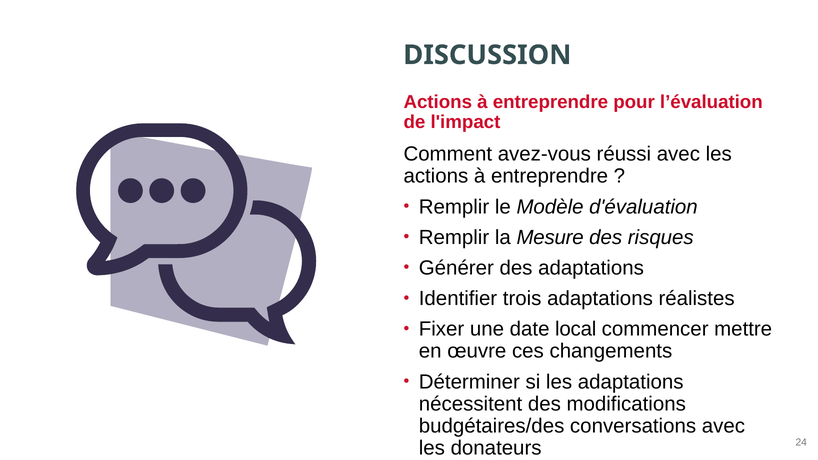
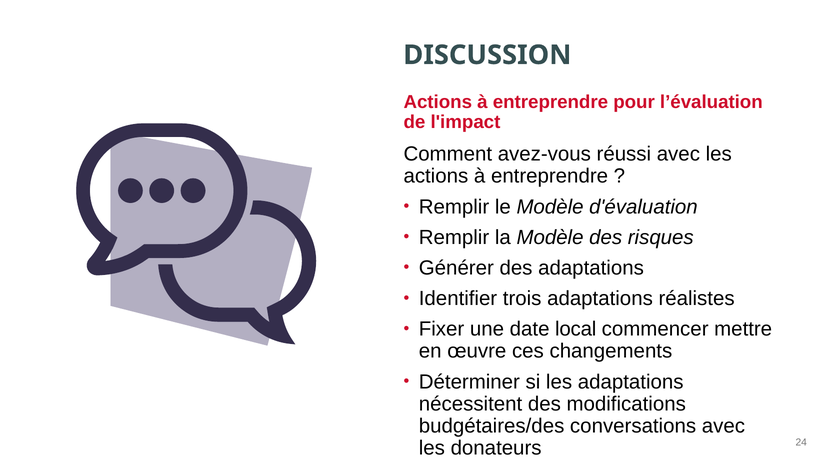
la Mesure: Mesure -> Modèle (550, 237)
